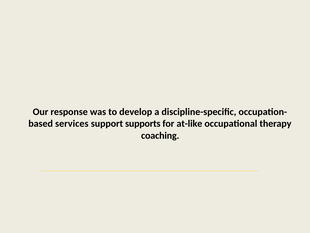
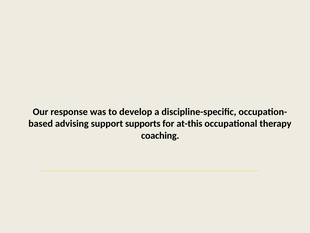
services: services -> advising (72, 123)
at-like: at-like -> at-this (189, 123)
